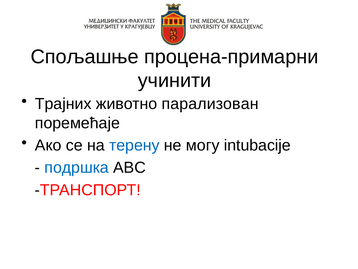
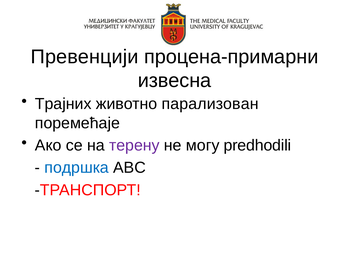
Спољашње: Спољашње -> Превенцији (85, 57)
учинити: учинити -> извесна (175, 80)
терену colour: blue -> purple (134, 145)
intubacije: intubacije -> predhodili (257, 145)
